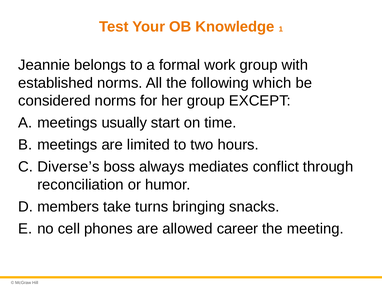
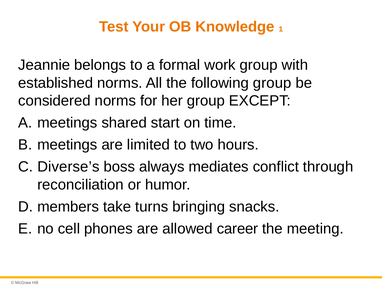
following which: which -> group (272, 83)
usually: usually -> shared (124, 123)
